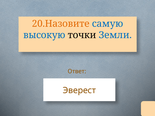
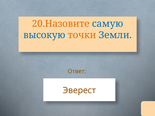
точки colour: black -> orange (82, 35)
